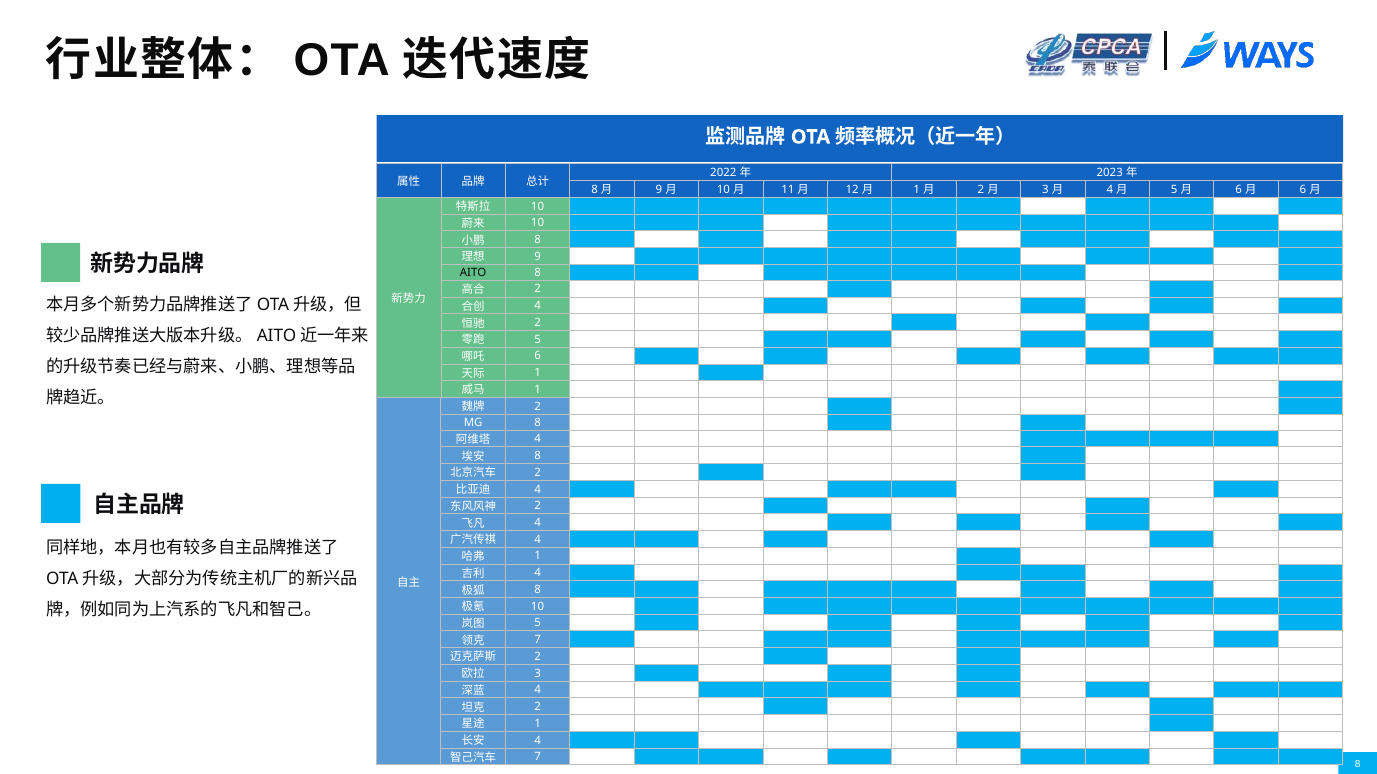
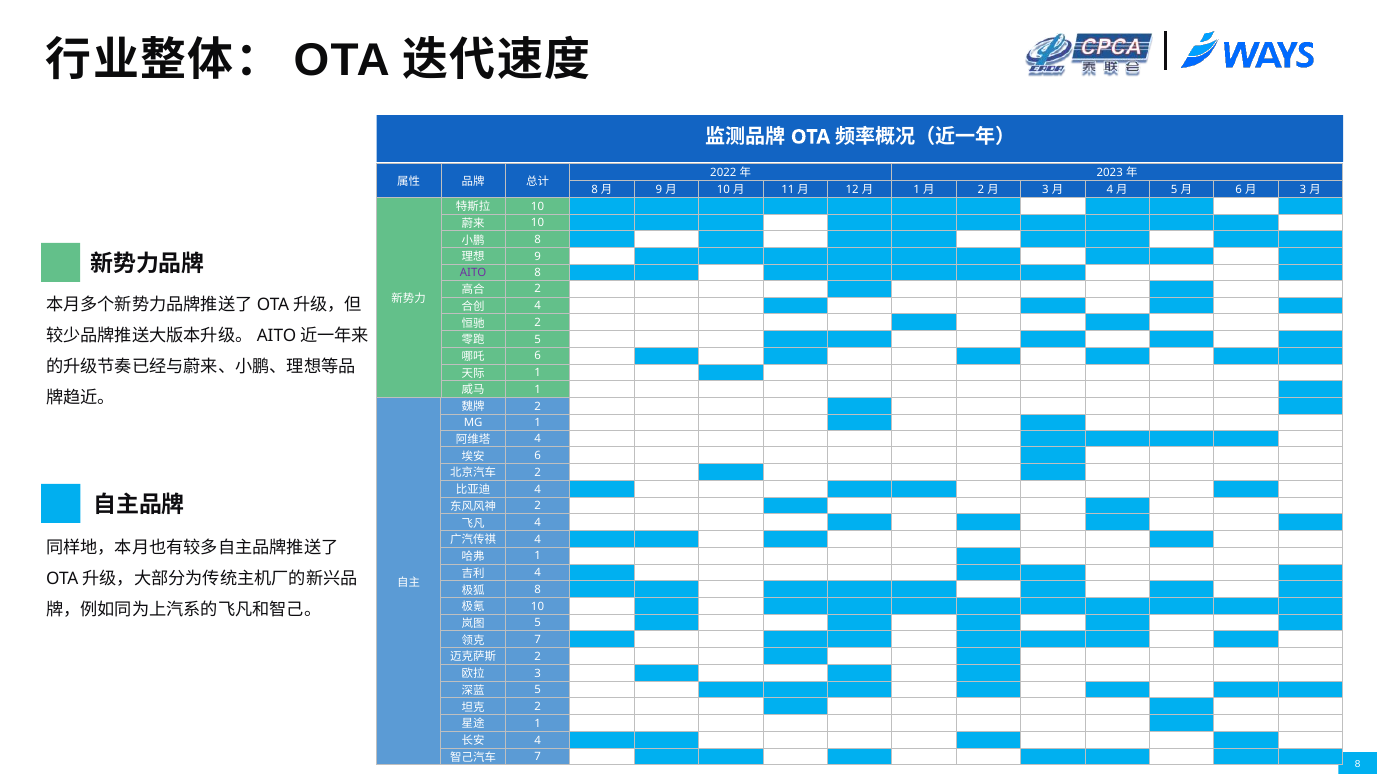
6: 6 -> 3 (1303, 190)
AITO colour: black -> purple (473, 273)
MG 8: 8 -> 1 (538, 423)
8: 8 -> 6 (538, 456)
4: 4 -> 5 (538, 691)
